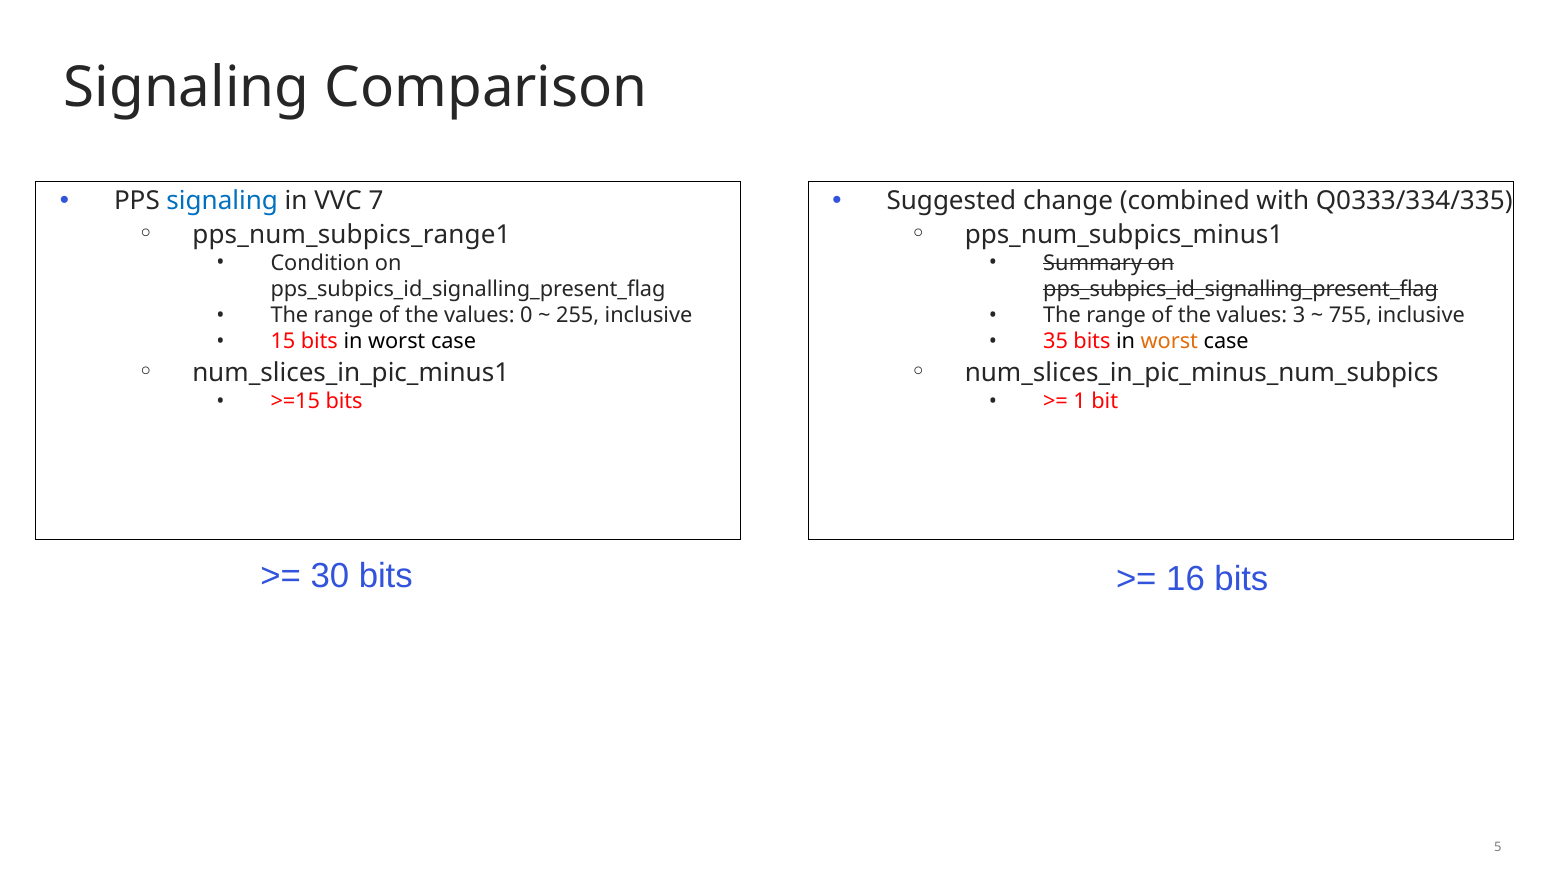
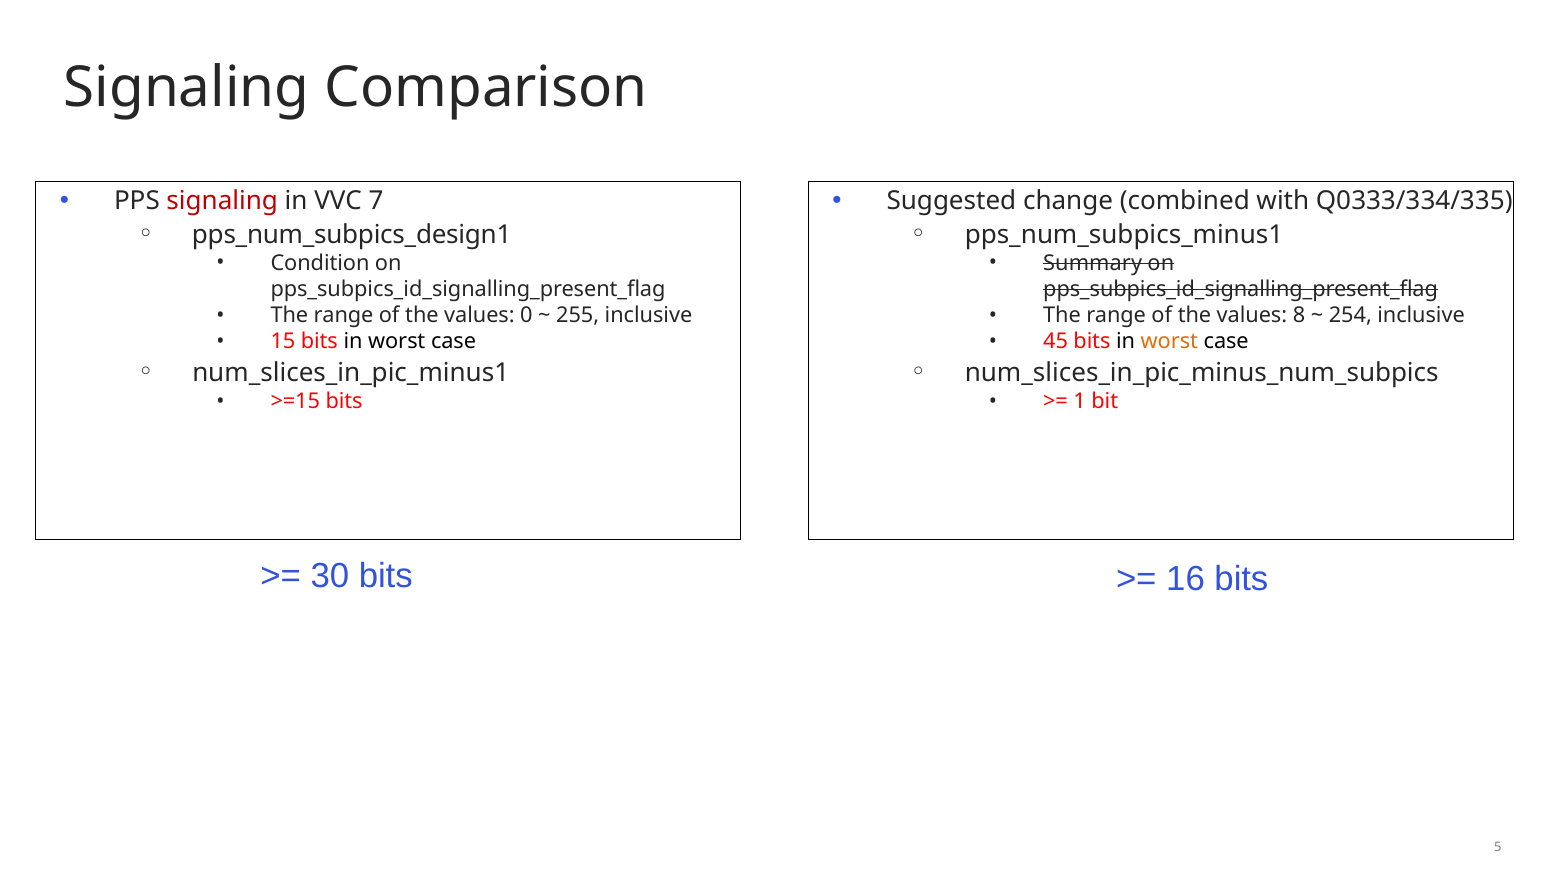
signaling colour: blue -> red (222, 201)
pps_num_subpics_range1: pps_num_subpics_range1 -> pps_num_subpics_design1 (352, 235)
3: 3 -> 8 (1299, 315)
755: 755 -> 254 (1350, 315)
35: 35 -> 45 (1056, 341)
